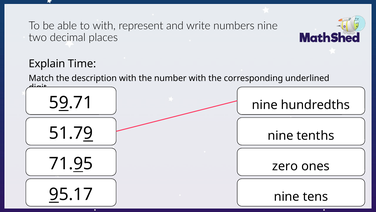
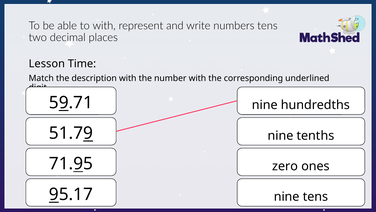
numbers nine: nine -> tens (267, 26)
Explain: Explain -> Lesson (47, 64)
